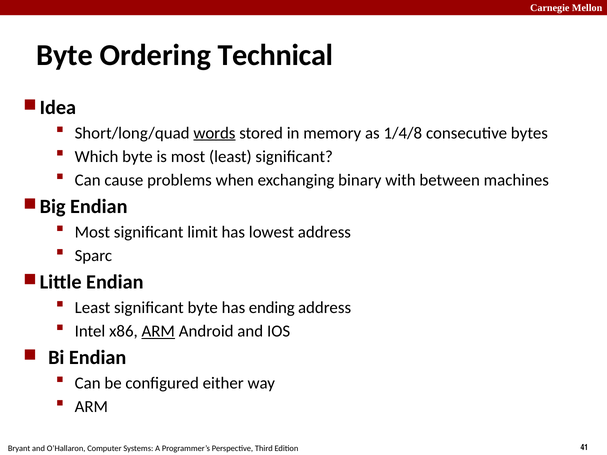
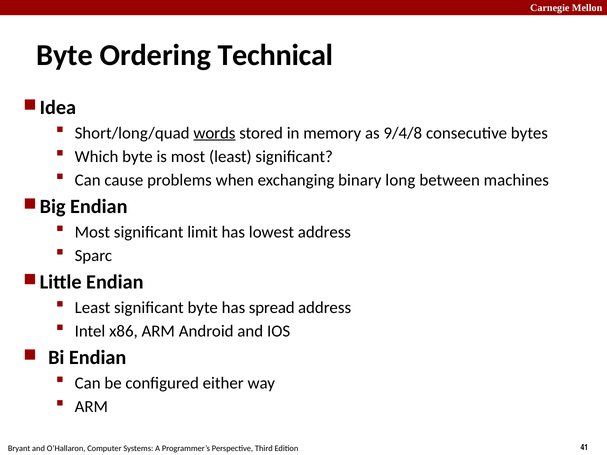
1/4/8: 1/4/8 -> 9/4/8 (403, 133)
with: with -> long (400, 180)
ending: ending -> spread (272, 308)
ARM underline: present -> none (158, 331)
